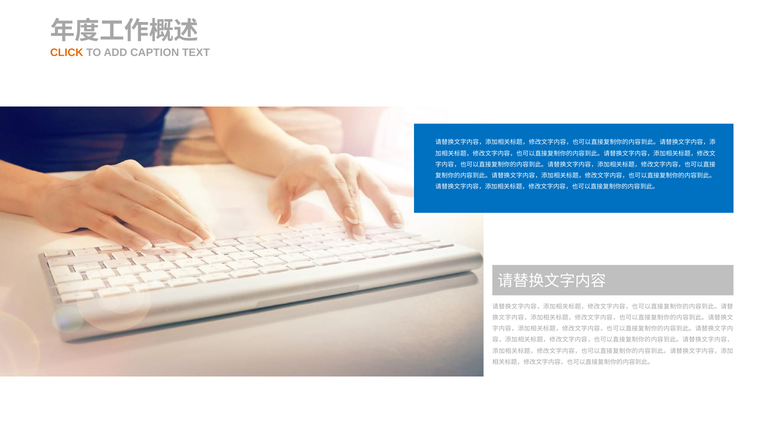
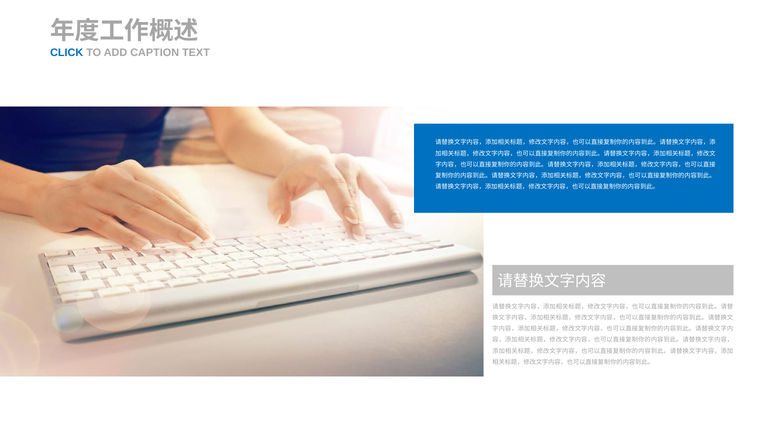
CLICK colour: orange -> blue (67, 53)
